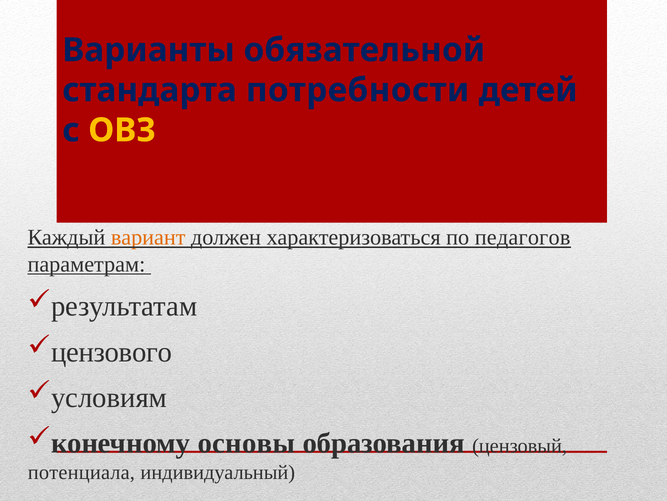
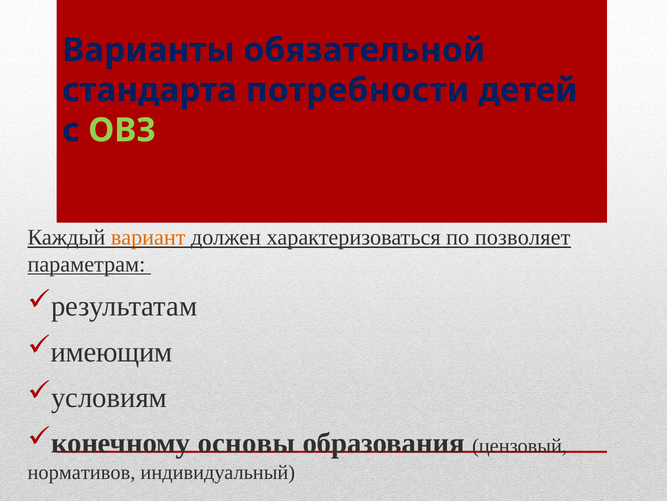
ОВЗ colour: yellow -> light green (122, 130)
педагогов: педагогов -> позволяет (523, 237)
цензового: цензового -> имеющим (112, 352)
потенциала: потенциала -> нормативов (81, 472)
